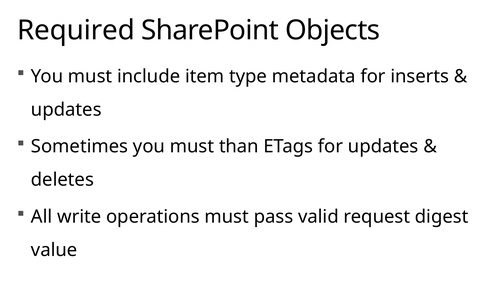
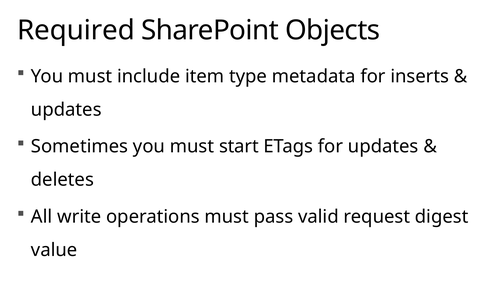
than: than -> start (239, 147)
